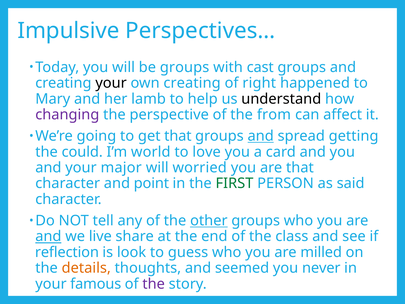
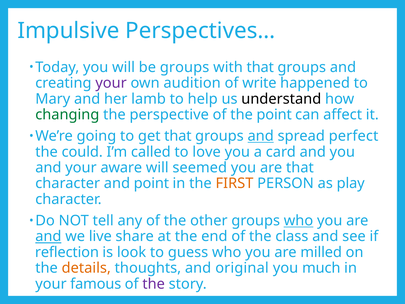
with cast: cast -> that (260, 67)
your colour: black -> purple (111, 83)
own creating: creating -> audition (192, 83)
right: right -> write (259, 83)
changing colour: purple -> green (67, 115)
the from: from -> point (274, 115)
getting: getting -> perfect (354, 136)
world: world -> called (151, 152)
major: major -> aware (121, 168)
worried: worried -> seemed (200, 168)
FIRST colour: green -> orange (234, 183)
said: said -> play (351, 183)
other underline: present -> none (209, 221)
who underline: none -> present (299, 221)
seemed: seemed -> original (242, 268)
never: never -> much (321, 268)
